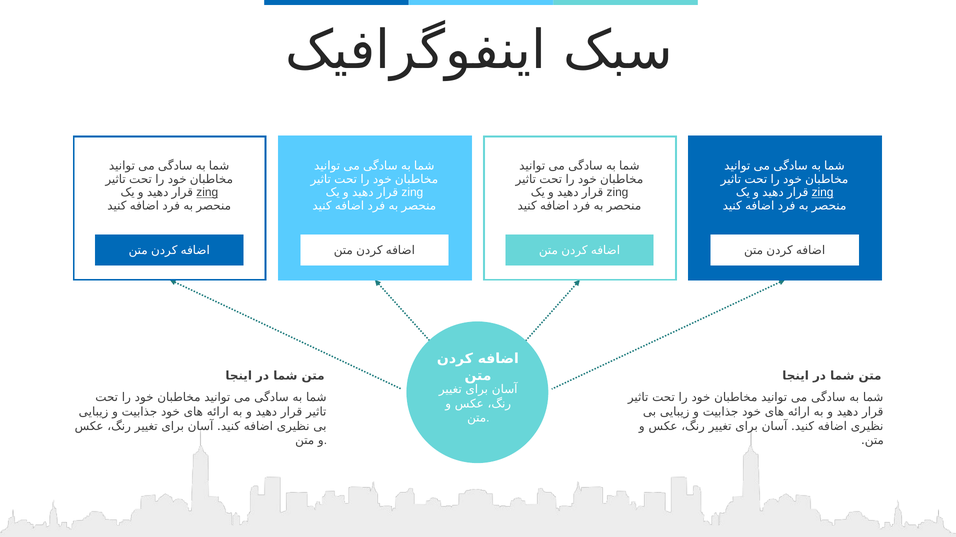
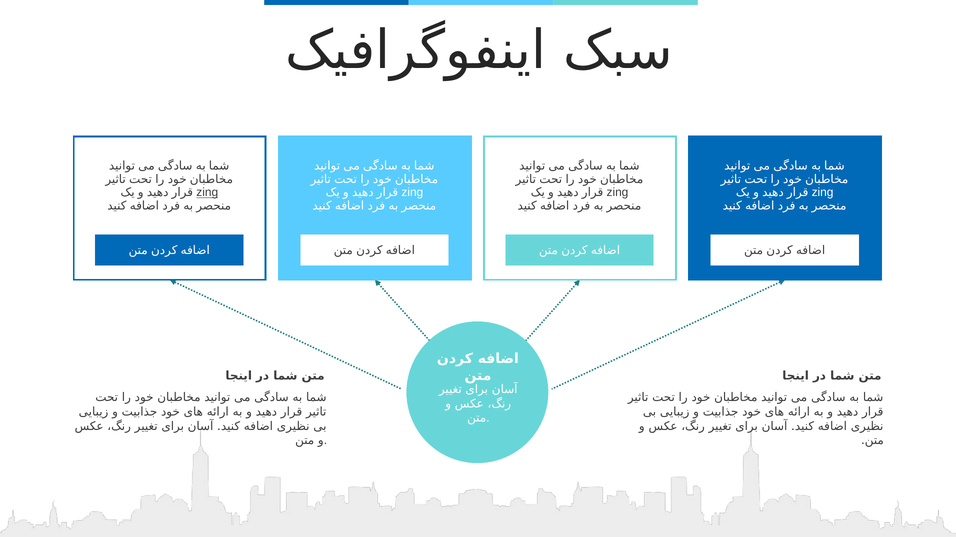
zing underline: present -> none (823, 193)
